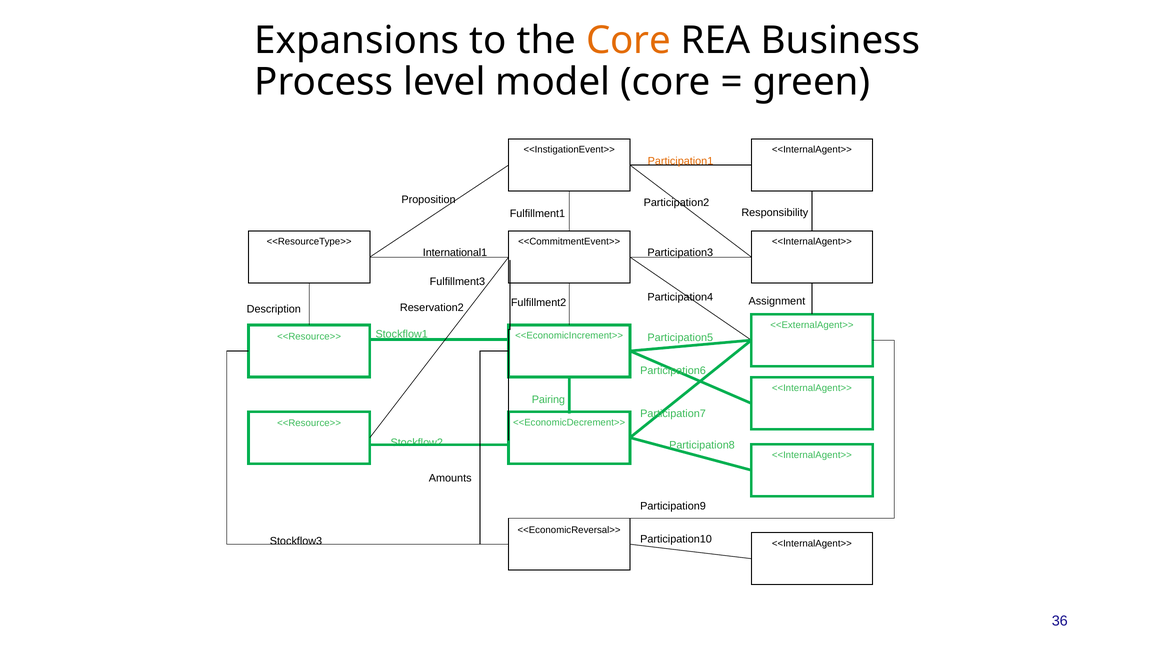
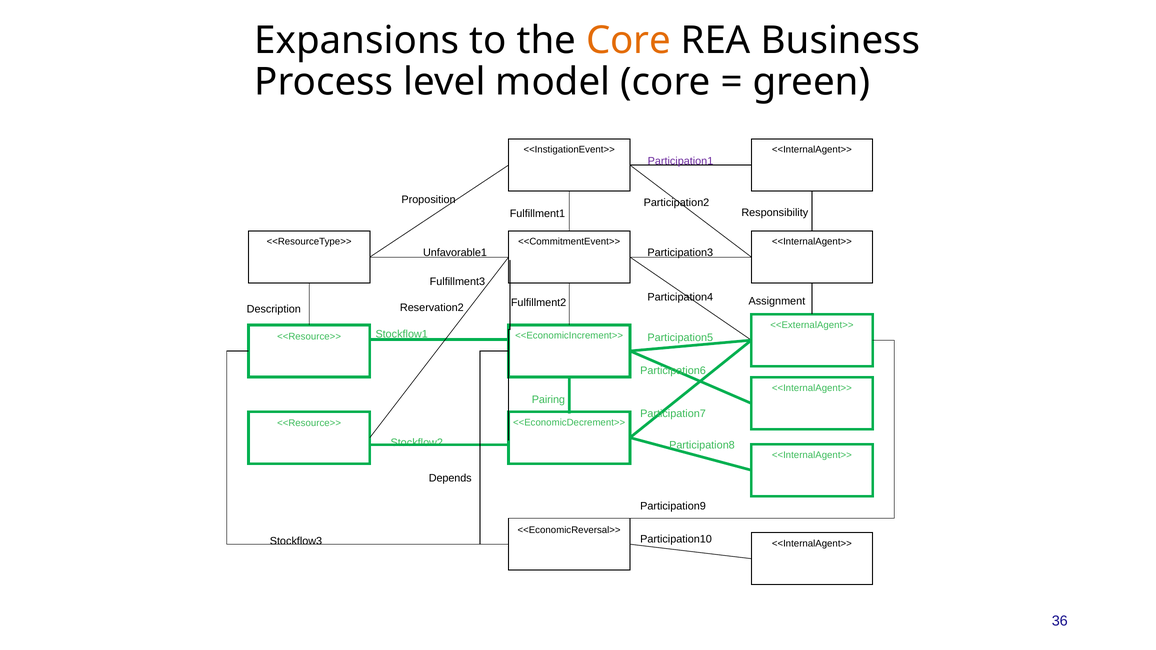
Participation1 colour: orange -> purple (681, 161)
International1: International1 -> Unfavorable1 (455, 253)
Amounts: Amounts -> Depends (450, 479)
